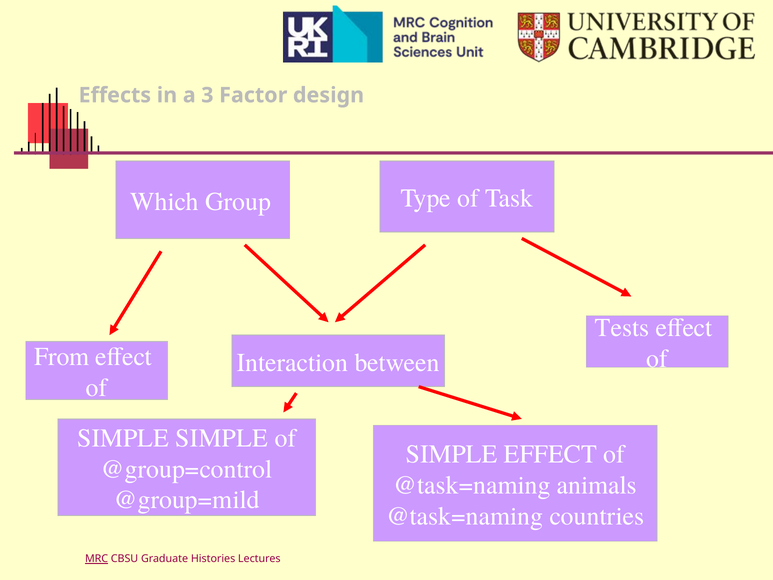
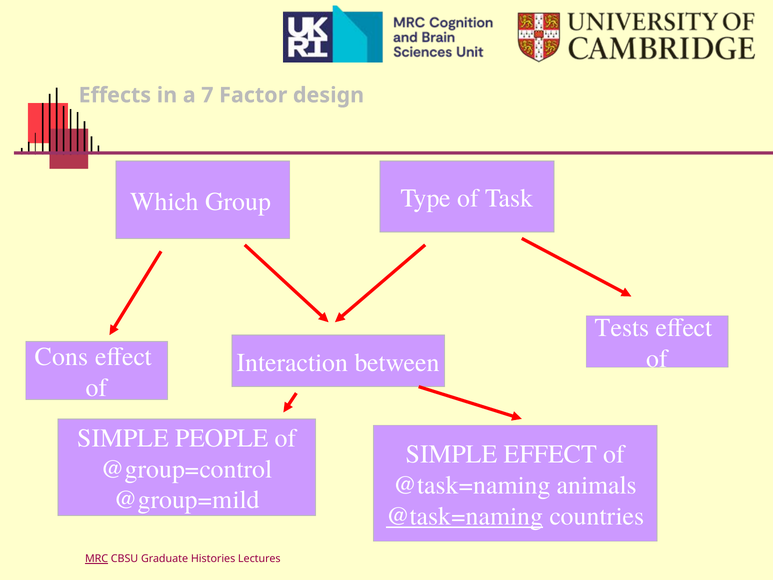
3: 3 -> 7 (207, 95)
From: From -> Cons (62, 357)
SIMPLE SIMPLE: SIMPLE -> PEOPLE (222, 438)
@task=naming underline: none -> present (465, 516)
